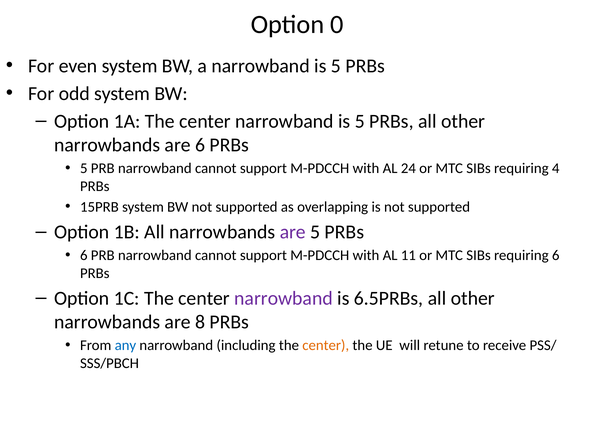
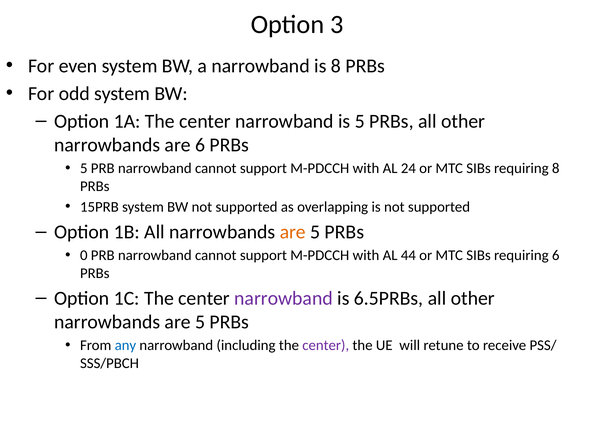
0: 0 -> 3 (337, 24)
a narrowband is 5: 5 -> 8 (336, 66)
requiring 4: 4 -> 8 (556, 168)
are colour: purple -> orange (293, 232)
6: 6 -> 0 (84, 255)
11: 11 -> 44 (408, 255)
8: 8 -> 5 (200, 322)
center colour: orange -> purple (326, 345)
